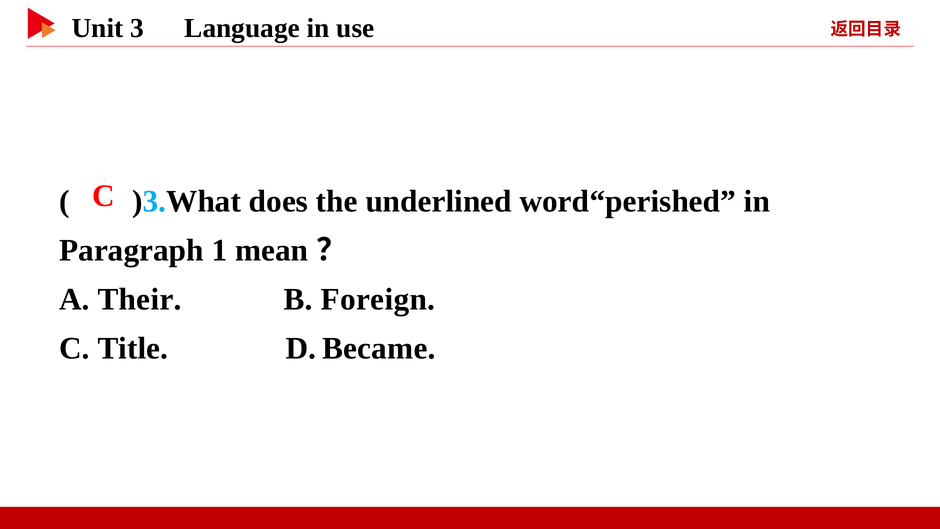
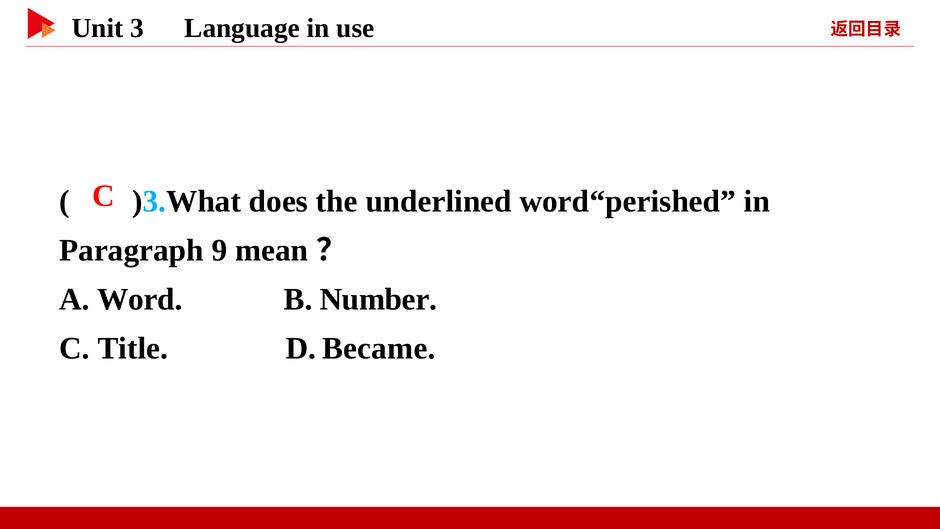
1: 1 -> 9 (219, 250)
Their: Their -> Word (140, 299)
Foreign: Foreign -> Number (378, 299)
